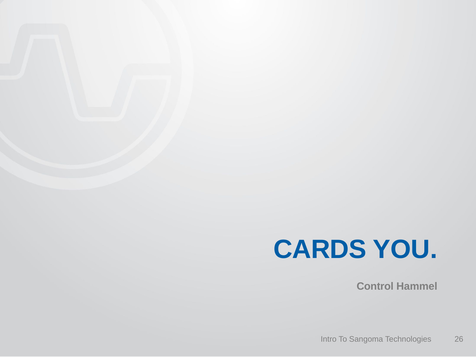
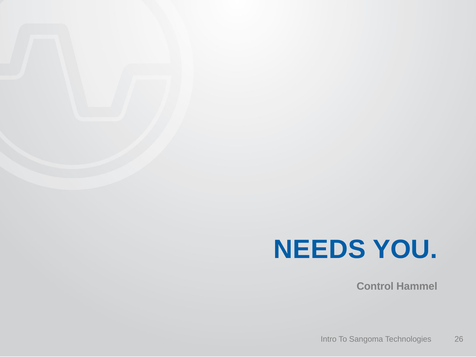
CARDS: CARDS -> NEEDS (320, 249)
